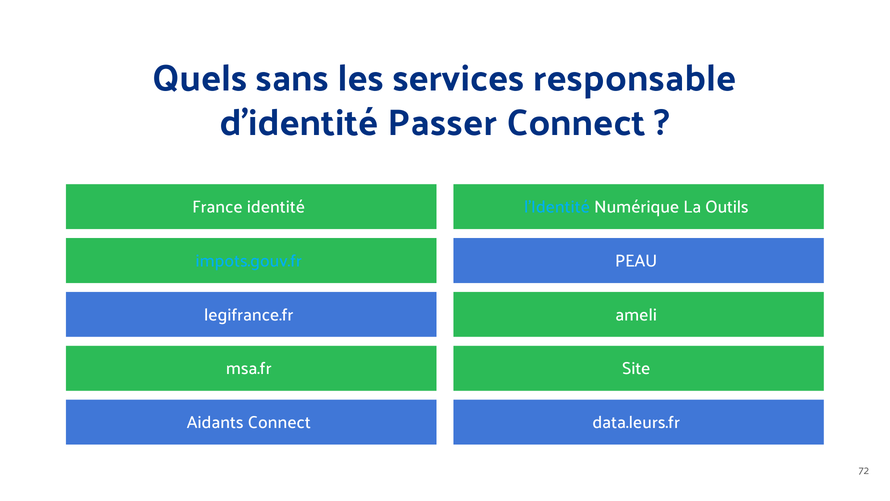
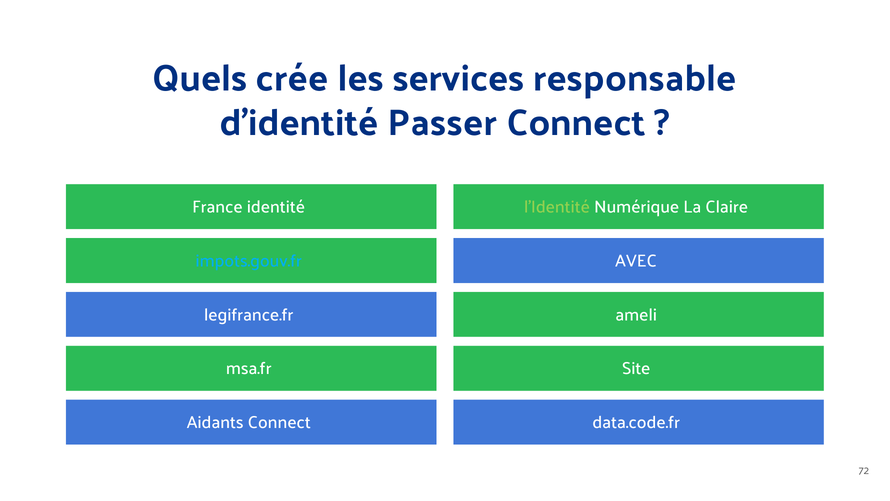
sans: sans -> crée (292, 78)
l’Identité colour: light blue -> light green (557, 207)
Outils: Outils -> Claire (727, 207)
PEAU: PEAU -> AVEC (636, 261)
data.leurs.fr: data.leurs.fr -> data.code.fr (636, 422)
